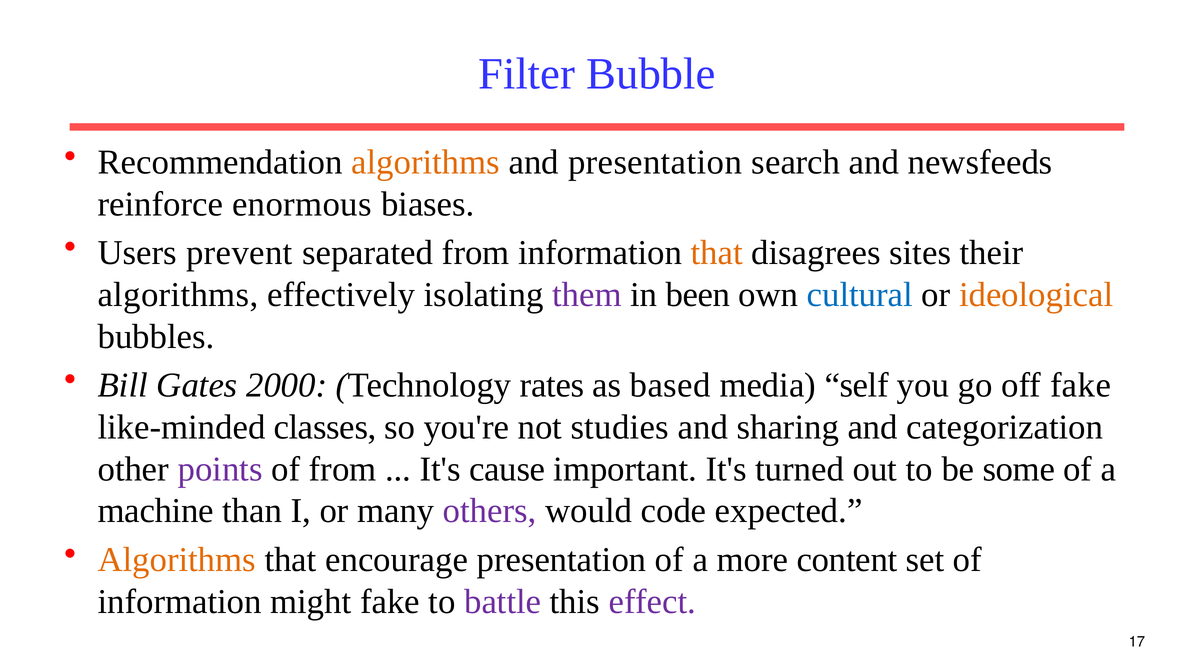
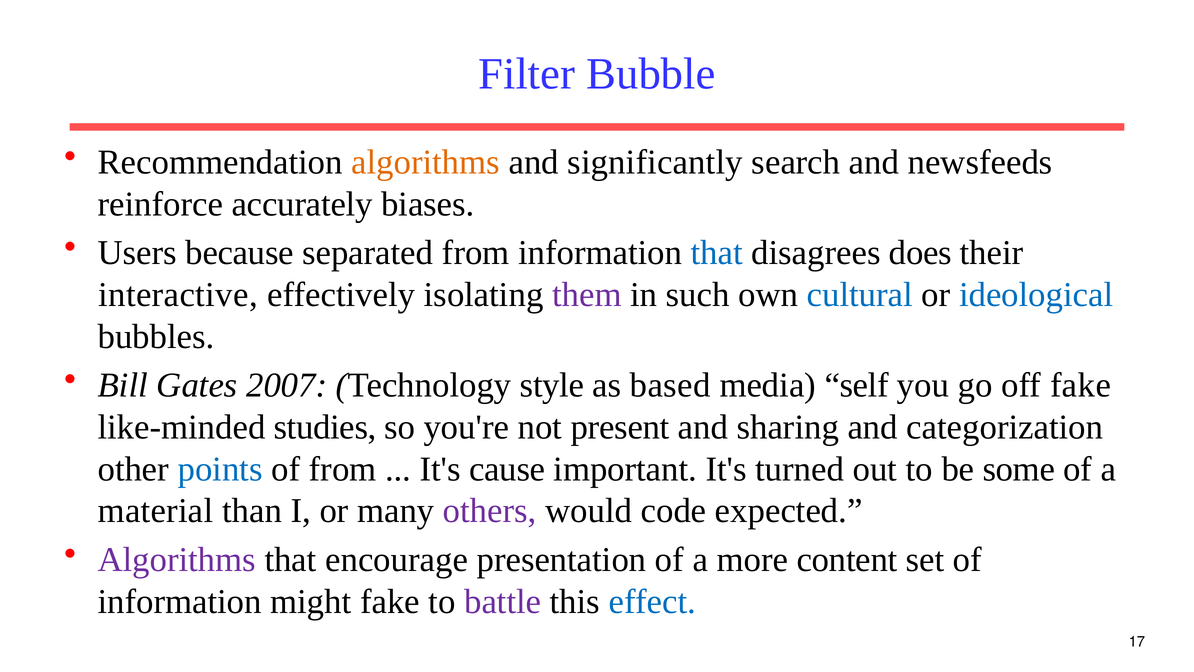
and presentation: presentation -> significantly (655, 162)
enormous: enormous -> accurately (302, 204)
prevent: prevent -> because (240, 253)
that colour: orange -> blue (717, 253)
sites: sites -> does (920, 253)
algorithms: algorithms -> interactive (178, 295)
been: been -> such (698, 295)
ideological colour: orange -> blue (1036, 295)
2000: 2000 -> 2007 (287, 385)
rates: rates -> style (552, 385)
classes: classes -> studies (325, 427)
studies: studies -> present (620, 427)
points colour: purple -> blue (220, 469)
machine: machine -> material (155, 511)
Algorithms colour: orange -> purple (177, 559)
effect colour: purple -> blue (652, 601)
